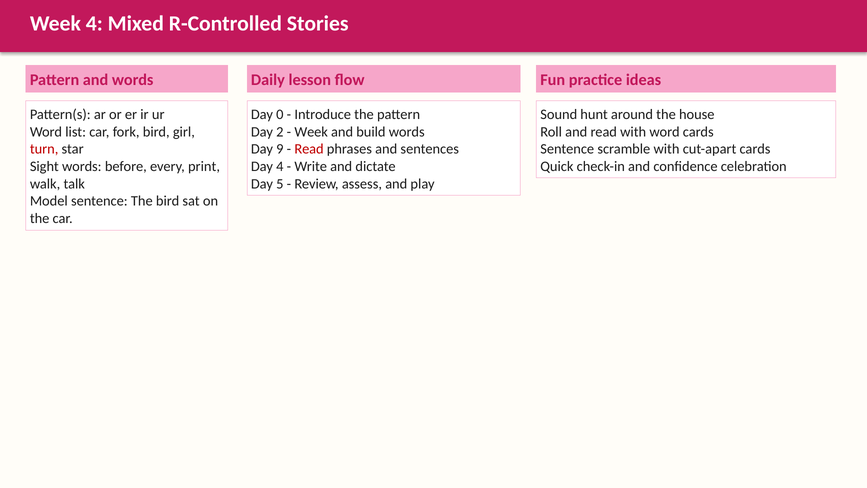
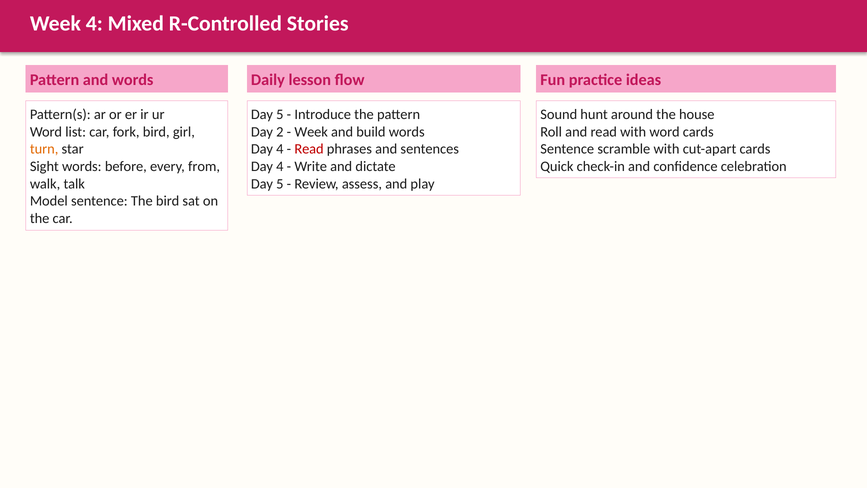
0: 0 -> 5 (280, 114)
turn colour: red -> orange (44, 149)
9: 9 -> 4 (280, 149)
print: print -> from (204, 166)
